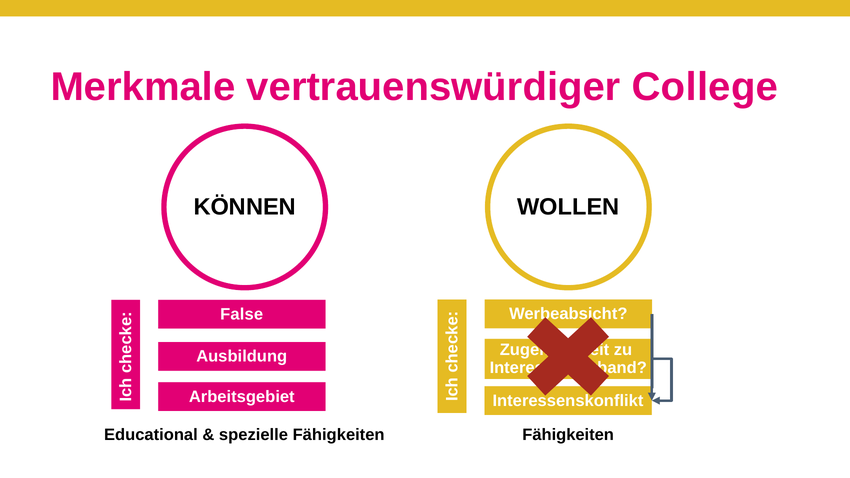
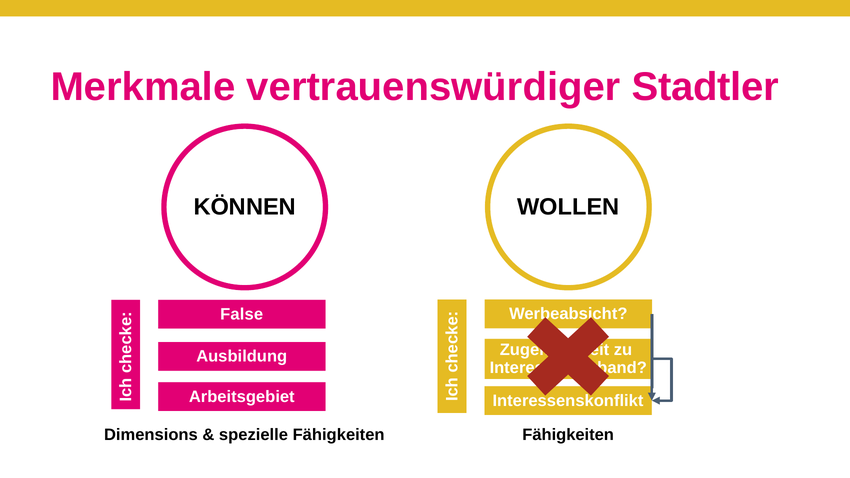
College: College -> Stadtler (705, 87)
Educational: Educational -> Dimensions (151, 435)
